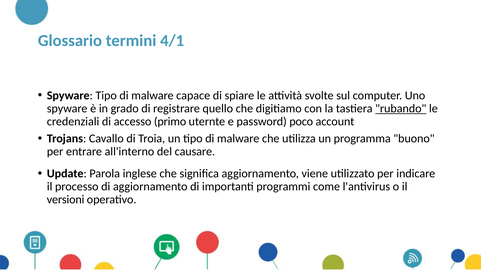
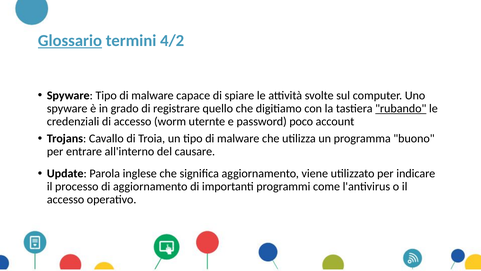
Glossario underline: none -> present (70, 40)
4/1: 4/1 -> 4/2 (172, 40)
primo: primo -> worm (170, 121)
versioni: versioni -> accesso (66, 199)
